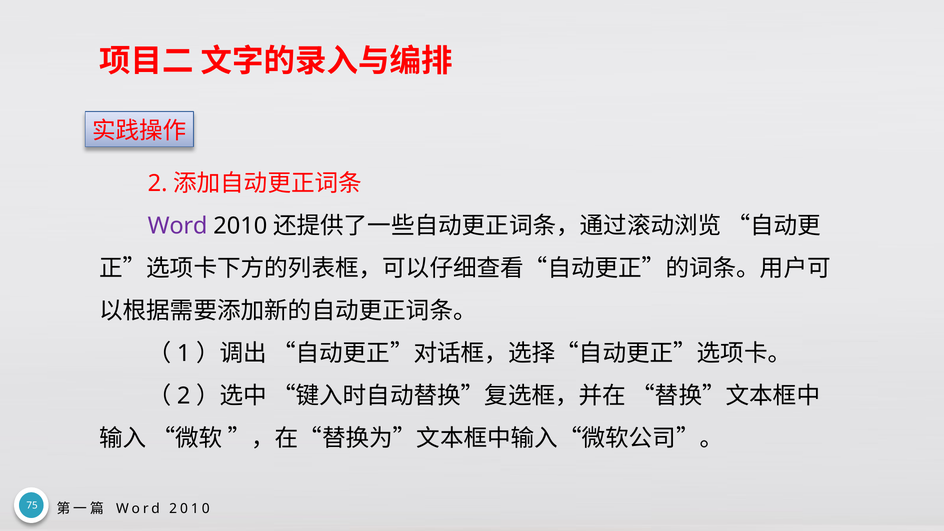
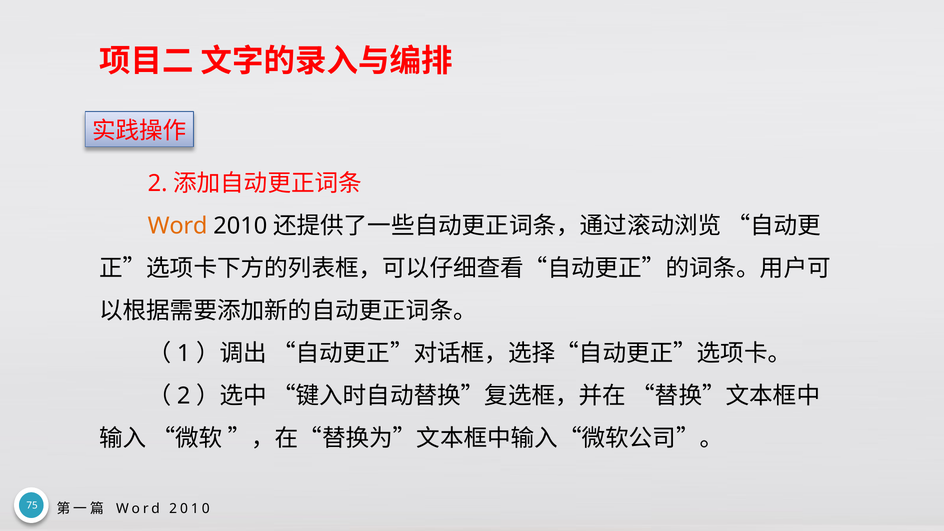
Word colour: purple -> orange (178, 226)
